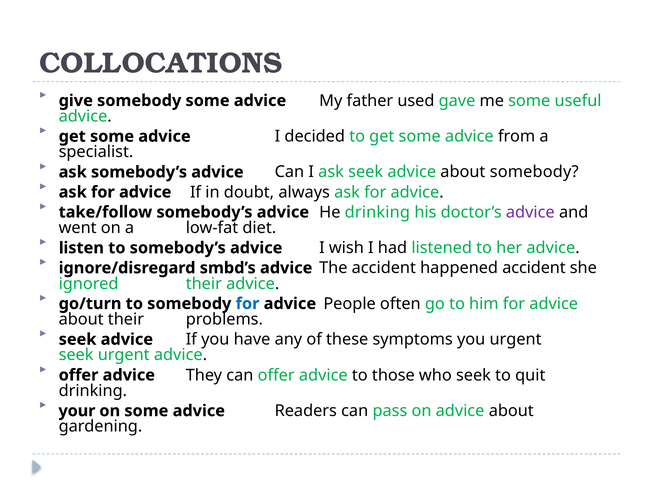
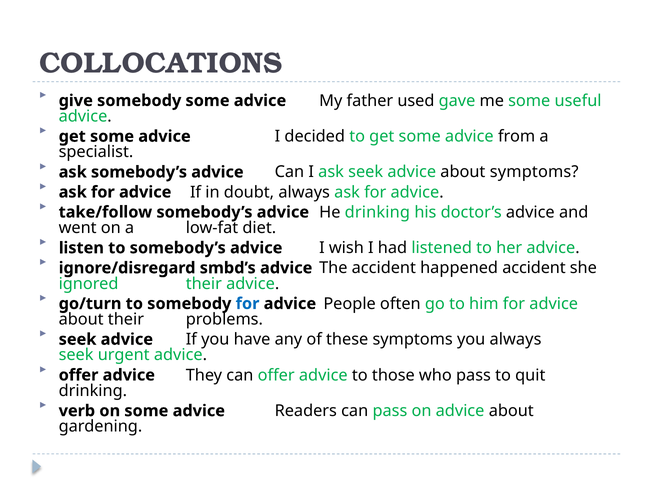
about somebody: somebody -> symptoms (534, 172)
advice colour: purple -> black (530, 212)
you urgent: urgent -> always (515, 339)
who seek: seek -> pass (473, 375)
your: your -> verb (77, 411)
